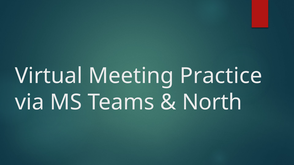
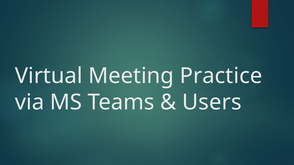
North: North -> Users (212, 102)
